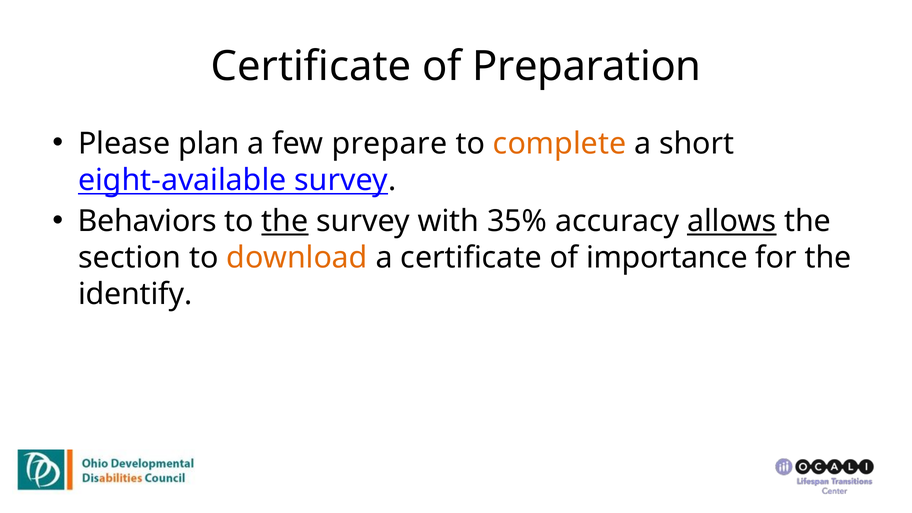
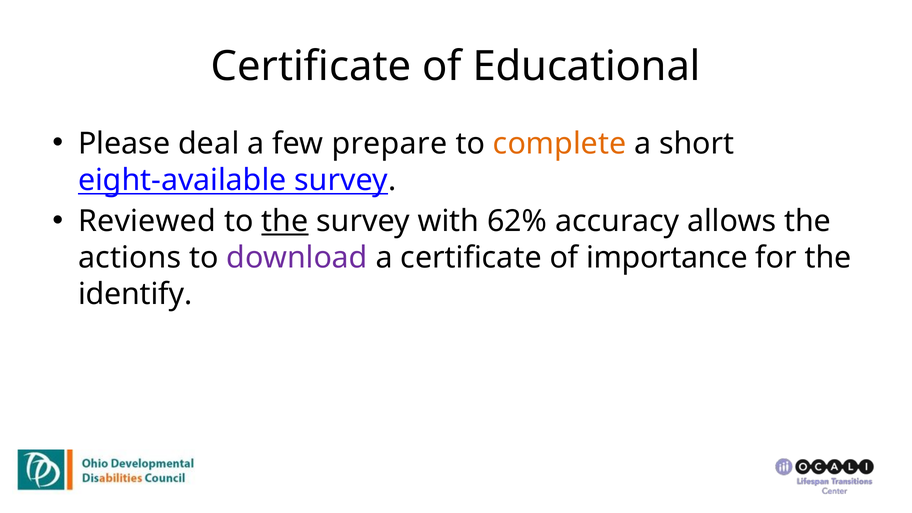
Preparation: Preparation -> Educational (587, 66)
plan: plan -> deal (209, 144)
Behaviors: Behaviors -> Reviewed (147, 221)
35%: 35% -> 62% (517, 221)
allows underline: present -> none (732, 221)
section: section -> actions (130, 258)
download colour: orange -> purple (297, 258)
